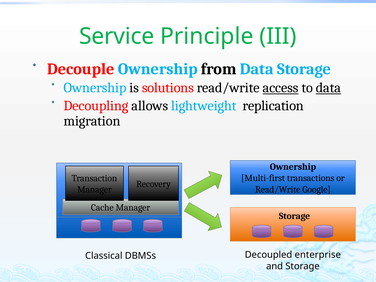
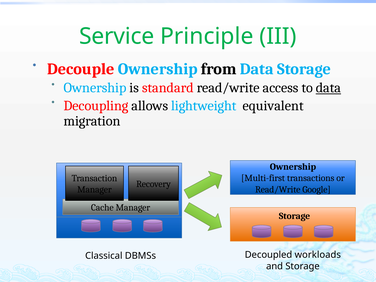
solutions: solutions -> standard (168, 88)
access underline: present -> none (281, 88)
replication: replication -> equivalent (273, 106)
enterprise: enterprise -> workloads (318, 255)
